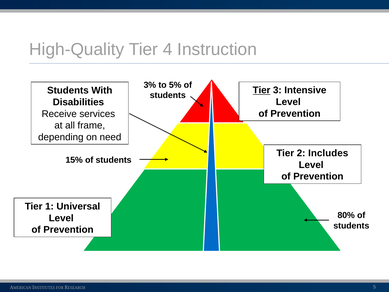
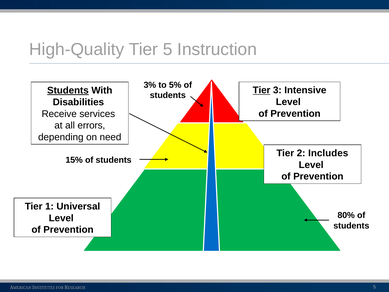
Tier 4: 4 -> 5 (168, 49)
Students underline: none -> present (68, 90)
frame: frame -> errors (91, 125)
